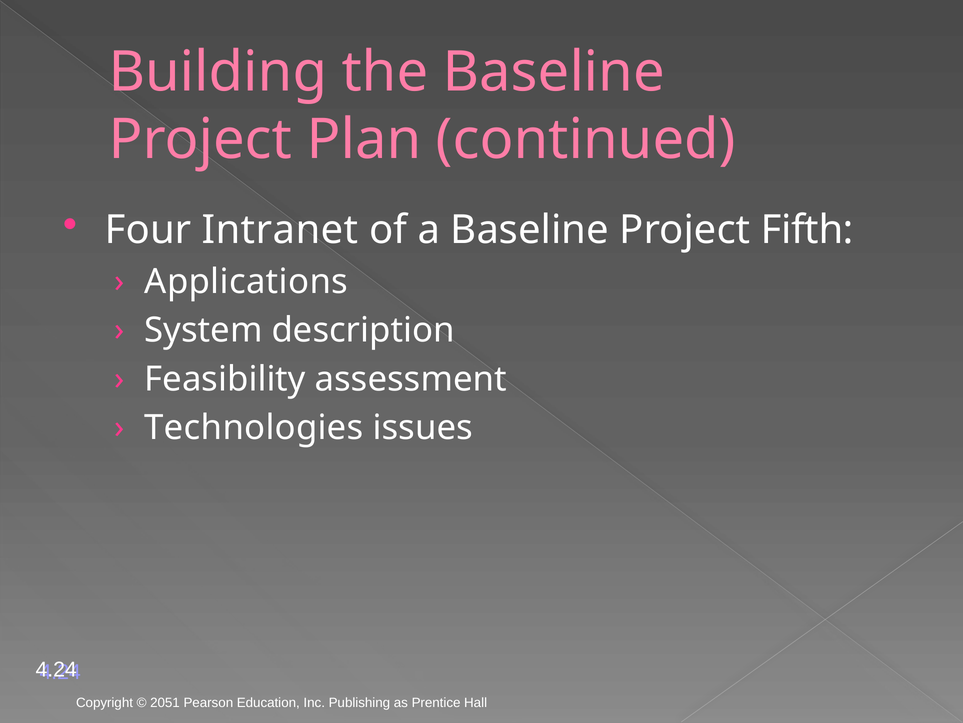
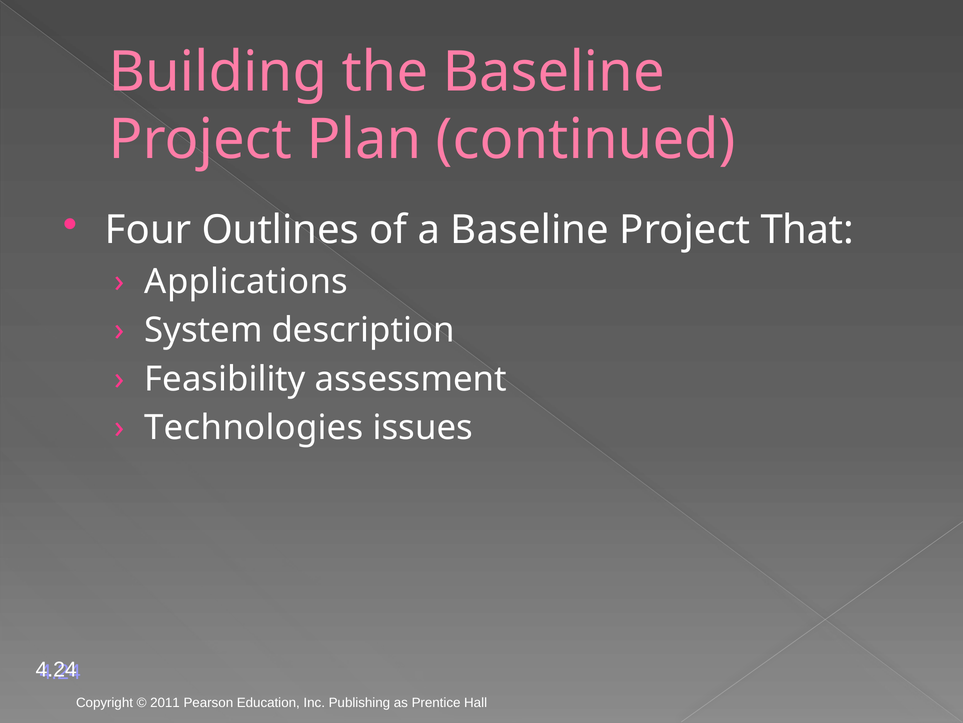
Intranet: Intranet -> Outlines (280, 230)
Fifth: Fifth -> That (807, 230)
2051: 2051 -> 2011 (165, 702)
